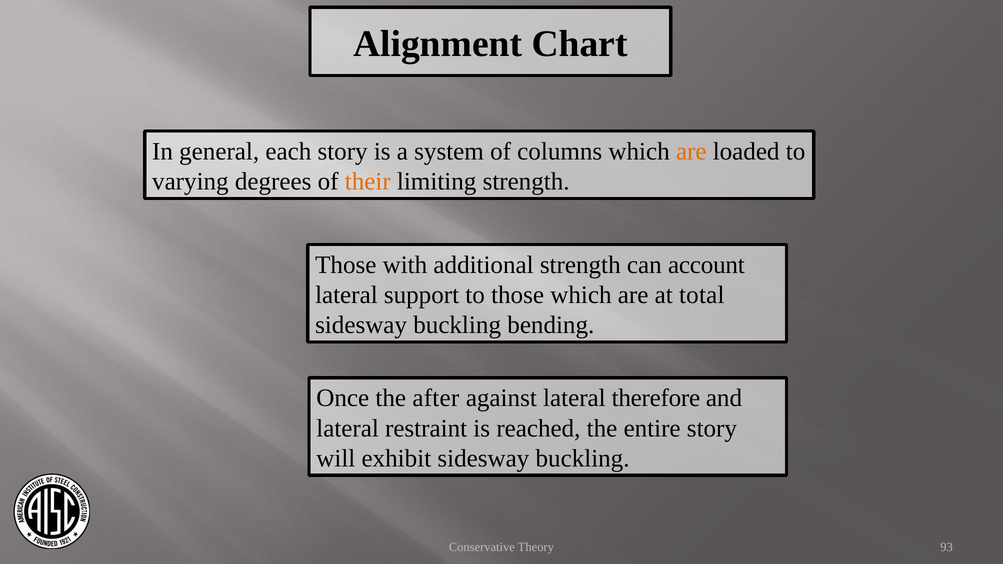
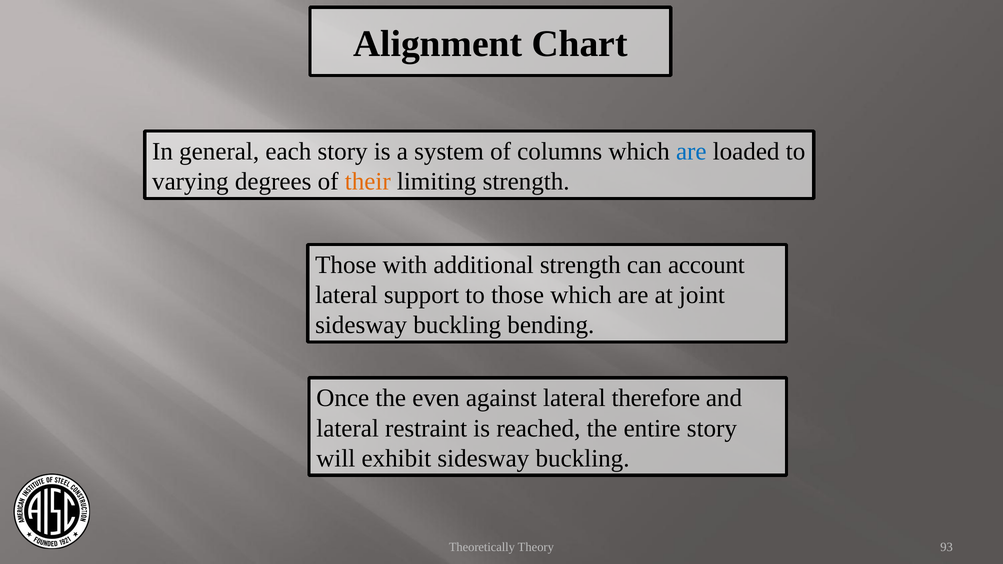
are colour: orange -> blue (691, 151)
total: total -> joint (702, 295)
after: after -> even (436, 398)
Conservative: Conservative -> Theoretically (482, 548)
